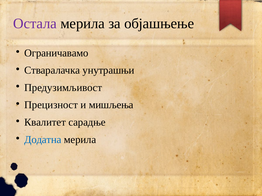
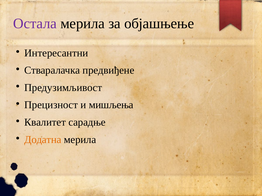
Ограничавамо: Ограничавамо -> Интересантни (56, 53)
унутрашњи: унутрашњи -> предвиђене (108, 70)
Додатна colour: blue -> orange (43, 140)
